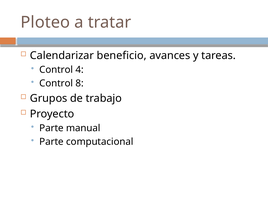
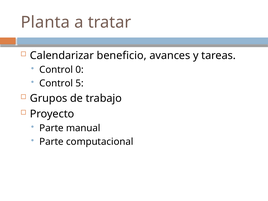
Ploteo: Ploteo -> Planta (45, 22)
4: 4 -> 0 (80, 70)
8: 8 -> 5 (80, 83)
